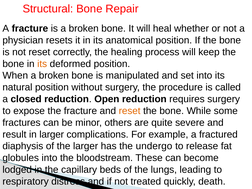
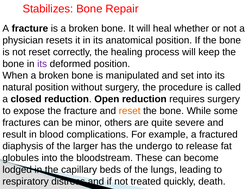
Structural: Structural -> Stabilizes (48, 9)
its colour: orange -> purple (42, 64)
in larger: larger -> blood (52, 134)
